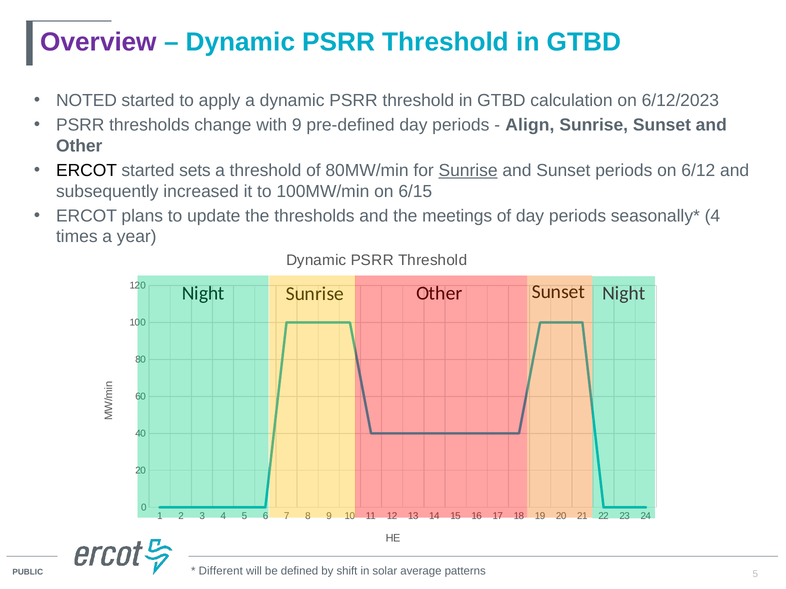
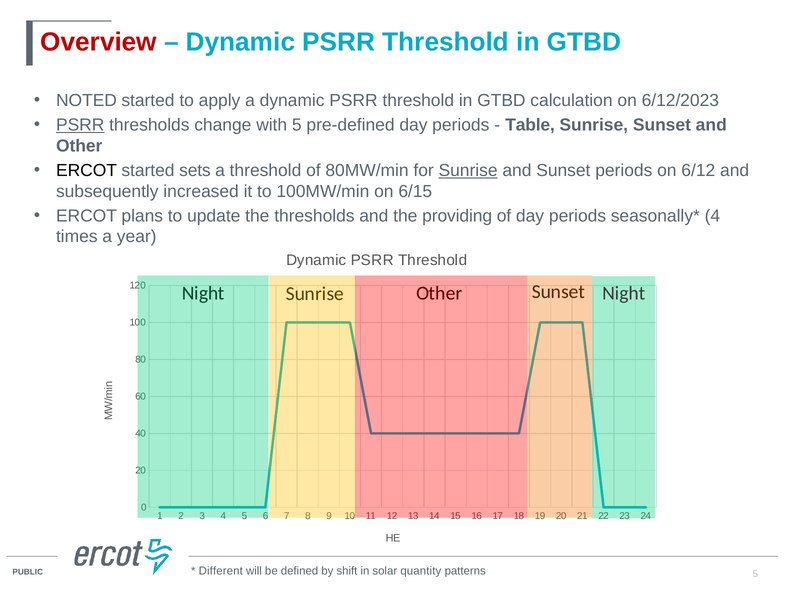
Overview colour: purple -> red (99, 42)
PSRR underline: none -> present (80, 125)
with 9: 9 -> 5 (297, 125)
Align: Align -> Table (530, 125)
meetings: meetings -> providing (457, 216)
average: average -> quantity (421, 572)
